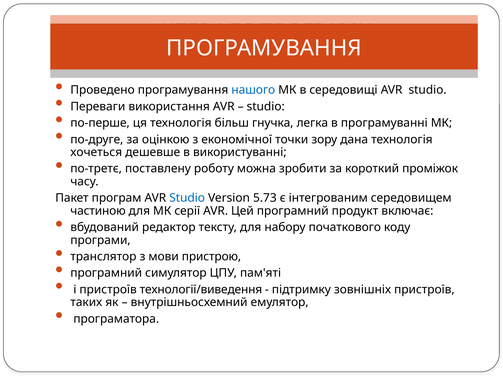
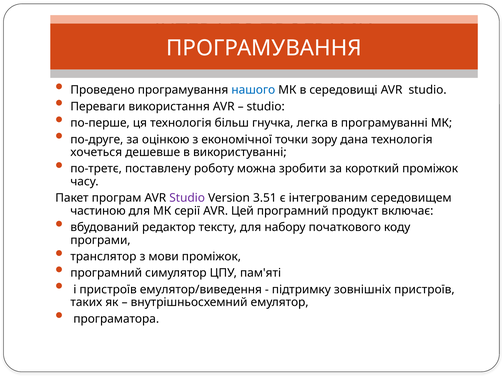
Studio colour: blue -> purple (187, 198)
5.73: 5.73 -> 3.51 (265, 198)
мови пристрою: пристрою -> проміжок (211, 257)
технології/виведення: технології/виведення -> емулятор/виведення (201, 290)
